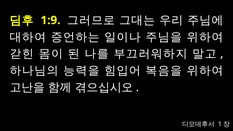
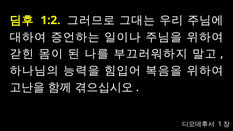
1:9: 1:9 -> 1:2 (50, 20)
